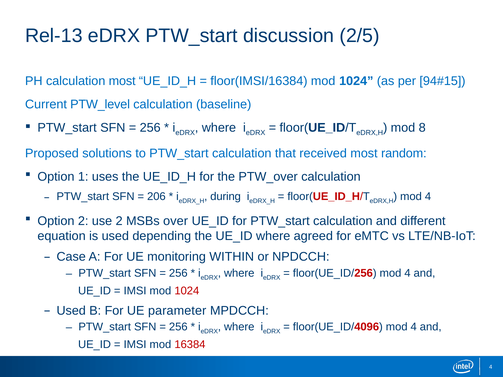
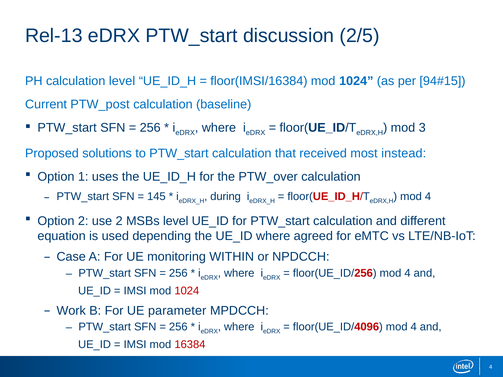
calculation most: most -> level (122, 81)
PTW_level: PTW_level -> PTW_post (100, 104)
8: 8 -> 3 (422, 128)
random: random -> instead (404, 153)
206: 206 -> 145 (156, 197)
MSBs over: over -> level (176, 221)
Used: Used -> Work (71, 311)
